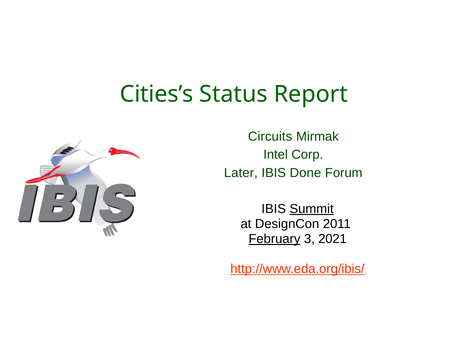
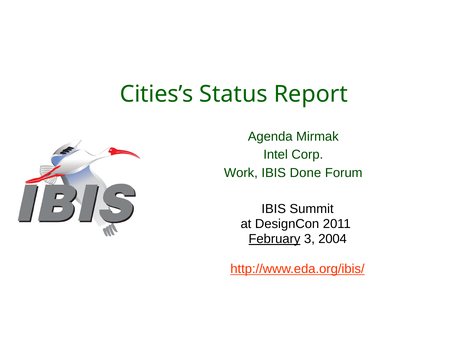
Circuits: Circuits -> Agenda (270, 137)
Later: Later -> Work (241, 173)
Summit underline: present -> none (312, 209)
2021: 2021 -> 2004 (333, 239)
